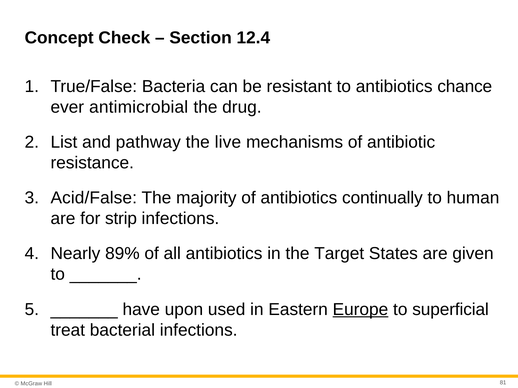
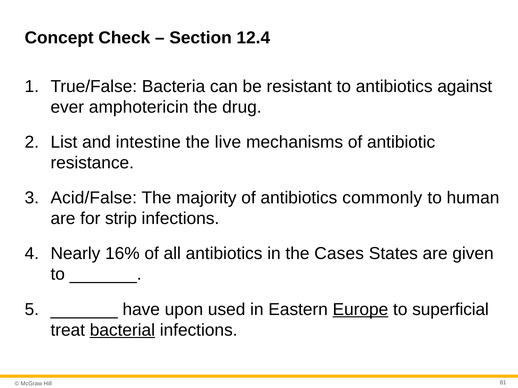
chance: chance -> against (465, 86)
antimicrobial: antimicrobial -> amphotericin (139, 107)
pathway: pathway -> intestine (148, 142)
continually: continually -> commonly (382, 198)
89%: 89% -> 16% (122, 254)
Target: Target -> Cases (339, 254)
bacterial underline: none -> present (122, 330)
